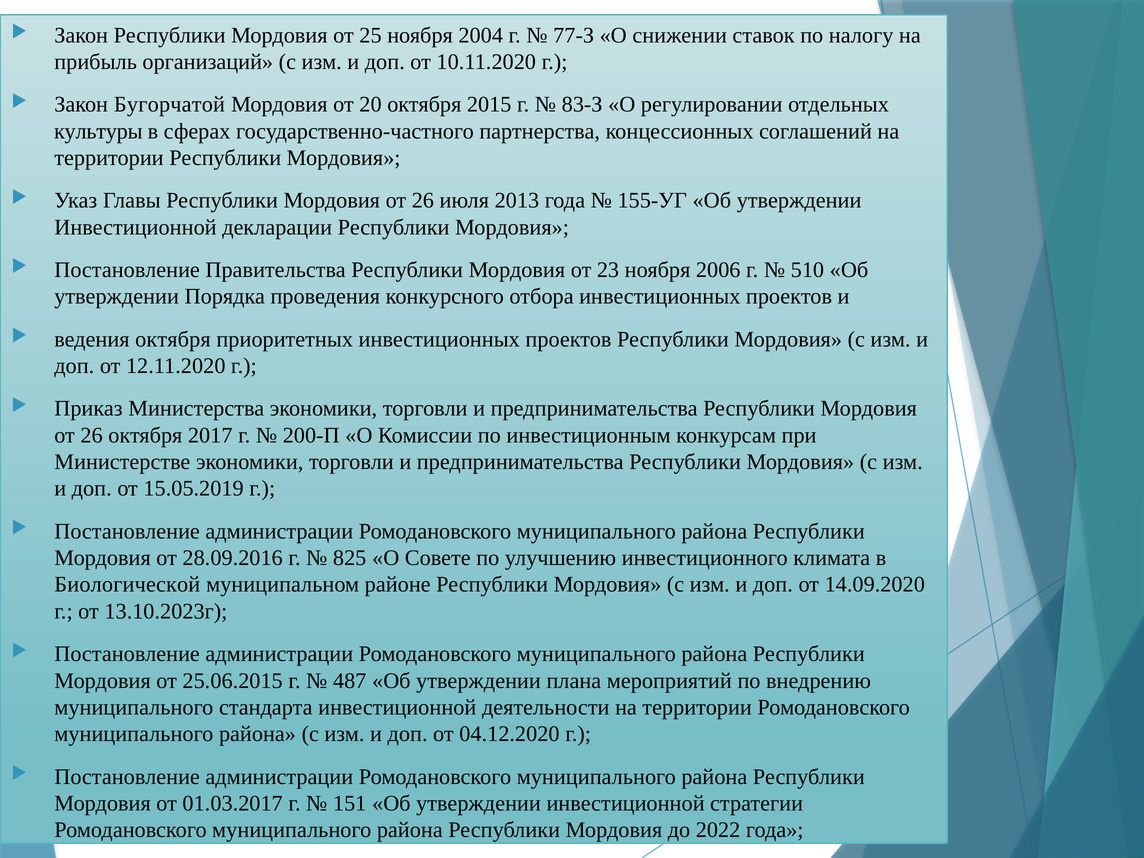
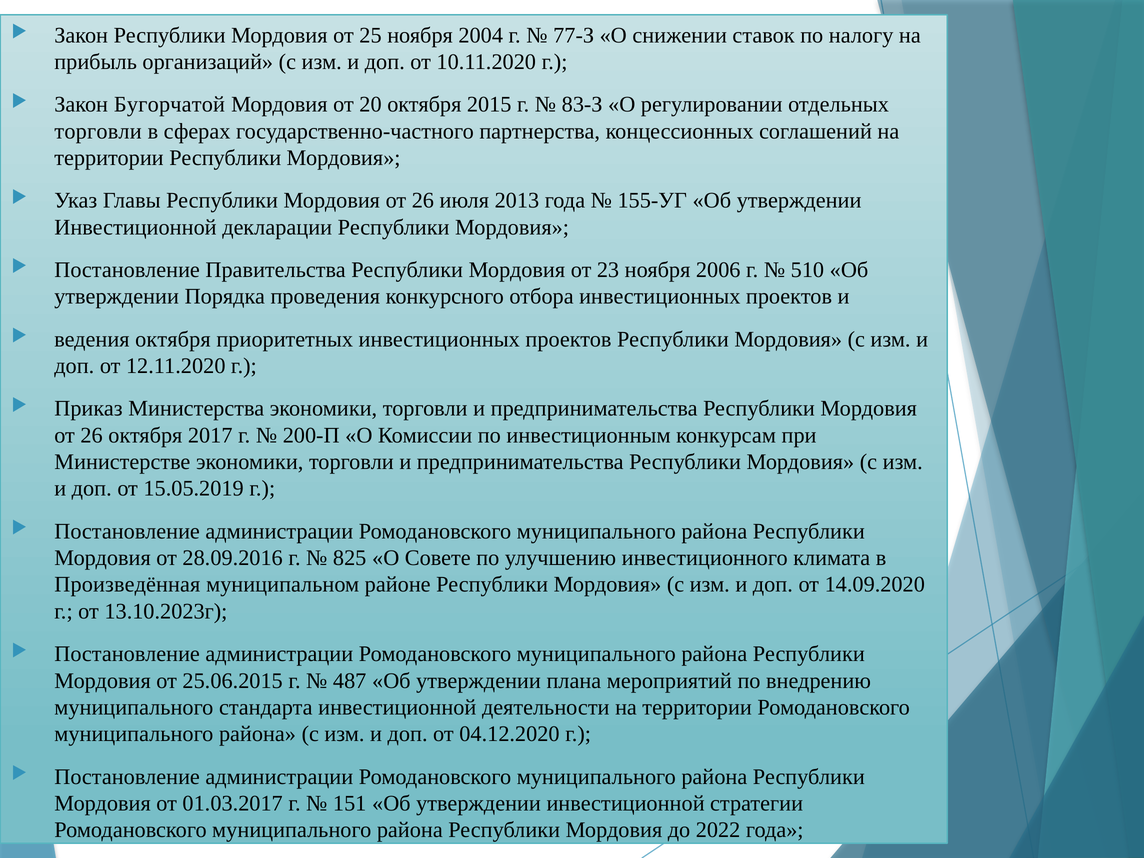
культуры: культуры -> торговли (98, 131)
Биологической: Биологической -> Произведённая (127, 585)
